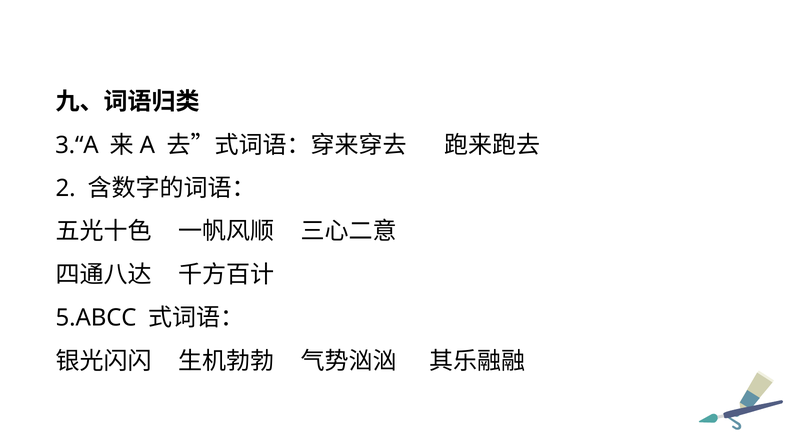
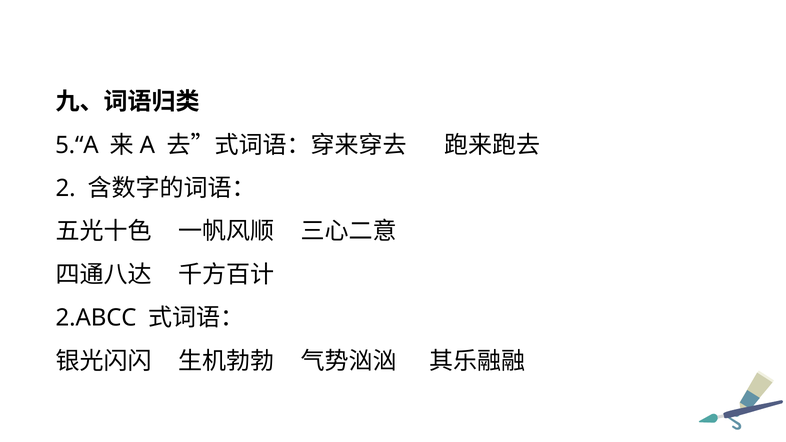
3.“A: 3.“A -> 5.“A (77, 145)
5.ABCC: 5.ABCC -> 2.ABCC (96, 318)
